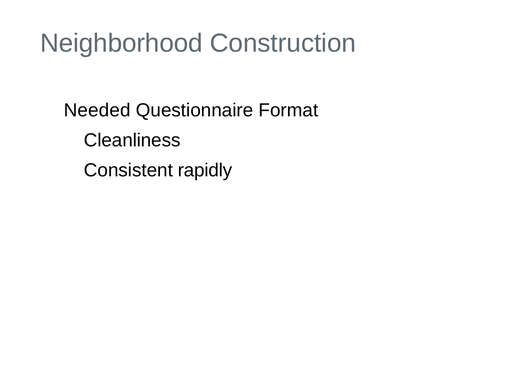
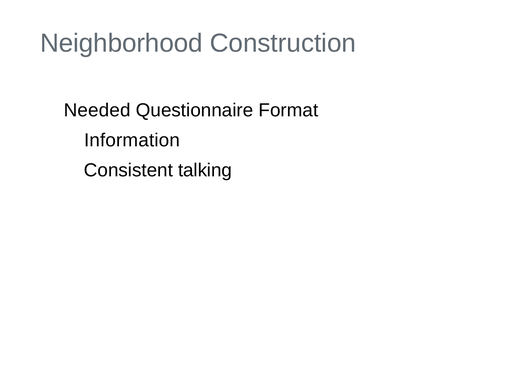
Cleanliness: Cleanliness -> Information (132, 140)
rapidly: rapidly -> talking (205, 170)
